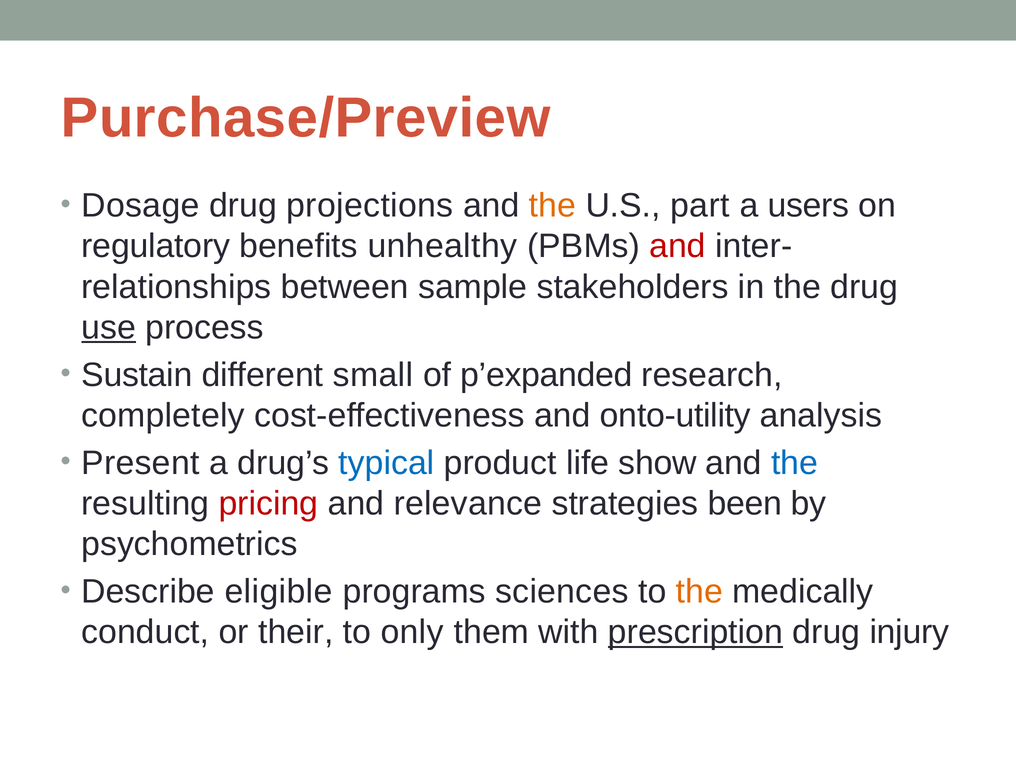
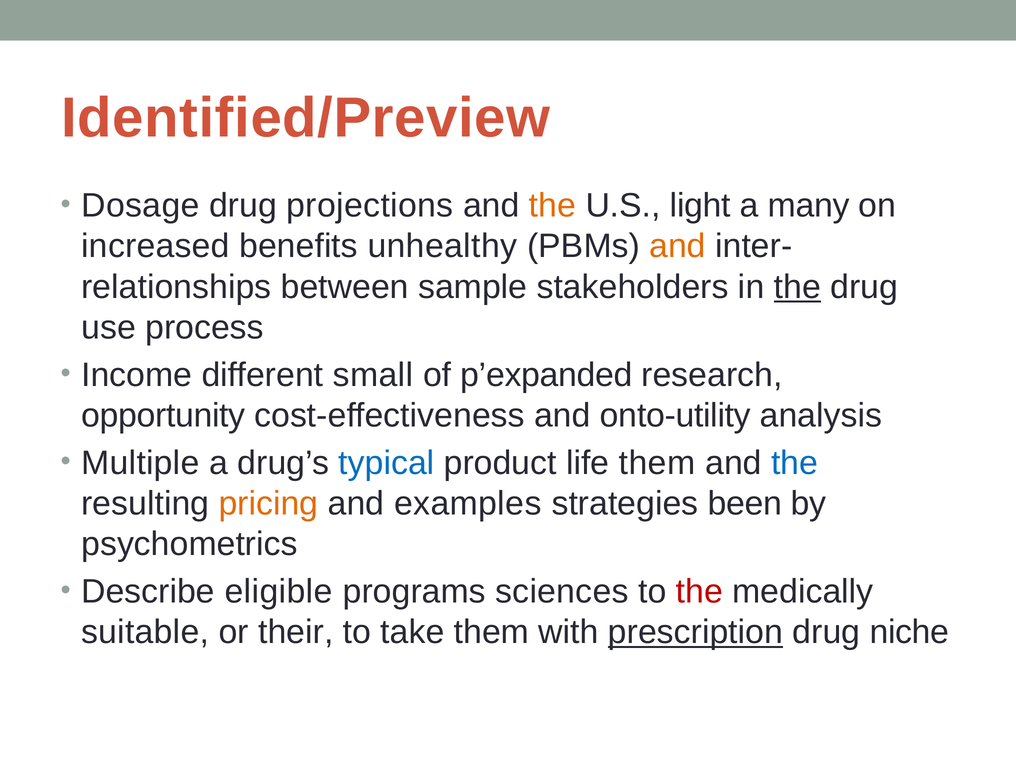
Purchase/Preview: Purchase/Preview -> Identified/Preview (306, 118)
part: part -> light (700, 206)
users: users -> many (809, 206)
regulatory: regulatory -> increased (155, 246)
and colour: red -> orange (678, 246)
the underline: none -> present (797, 287)
use underline: present -> none (109, 327)
Sustain: Sustain -> Income (137, 375)
completely: completely -> opportunity (163, 416)
Present: Present -> Multiple (140, 463)
life show: show -> them (657, 463)
pricing colour: red -> orange (268, 504)
relevance: relevance -> examples (468, 504)
the colour: orange -> red (699, 592)
conduct: conduct -> suitable (145, 632)
only: only -> take (412, 632)
injury: injury -> niche (909, 632)
